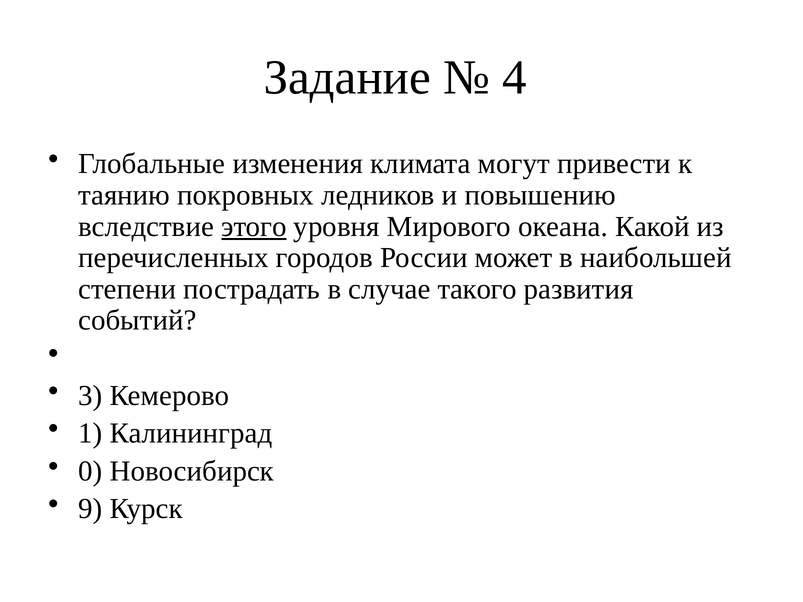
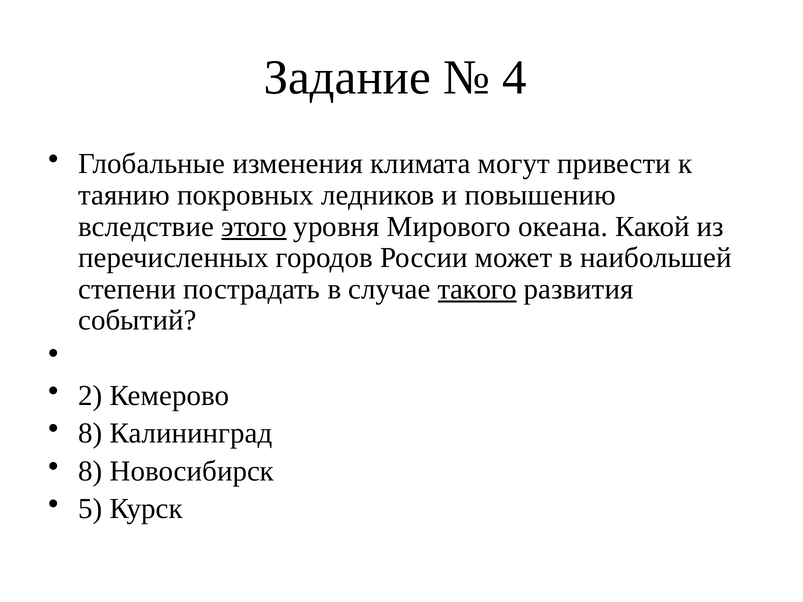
такого underline: none -> present (477, 289)
3: 3 -> 2 (90, 396)
1: 1 -> 8 (90, 434)
0: 0 -> 8 (90, 471)
9: 9 -> 5 (90, 509)
